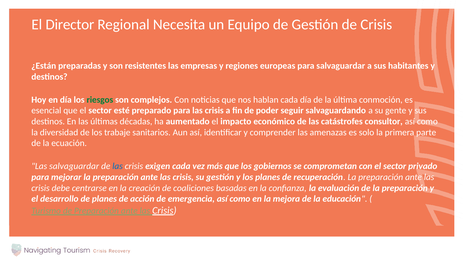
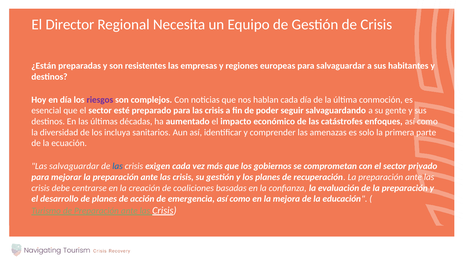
riesgos colour: green -> purple (100, 100)
consultor: consultor -> enfoques (384, 121)
trabaje: trabaje -> incluya (117, 132)
